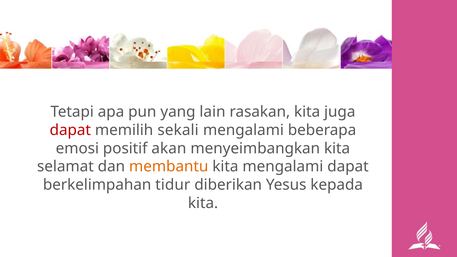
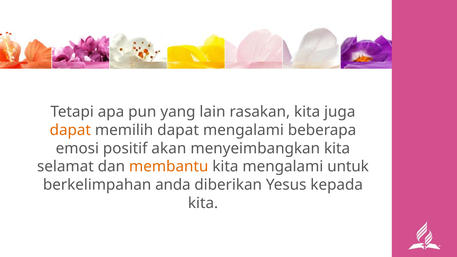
dapat colour: red -> orange (70, 130)
memilih sekali: sekali -> dapat (178, 130)
mengalami dapat: dapat -> untuk (348, 167)
tidur: tidur -> anda (173, 185)
